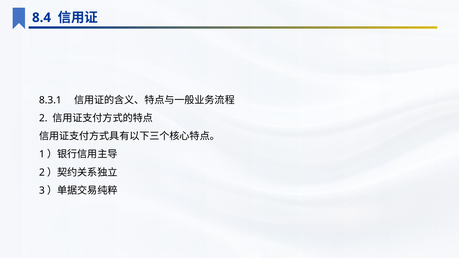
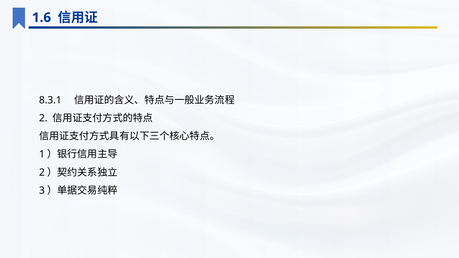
8.4: 8.4 -> 1.6 (42, 18)
